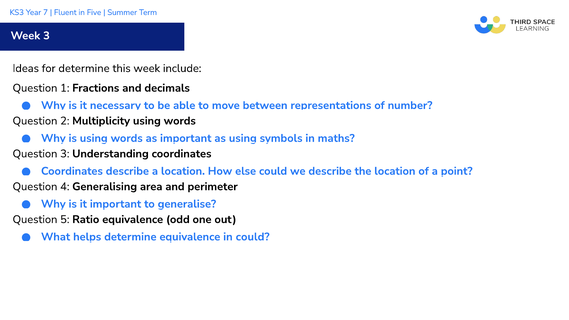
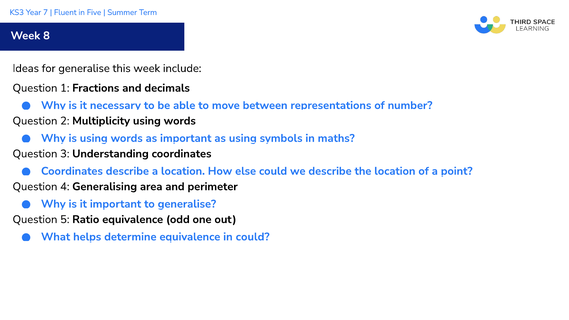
Week 3: 3 -> 8 (46, 36)
for determine: determine -> generalise (84, 68)
